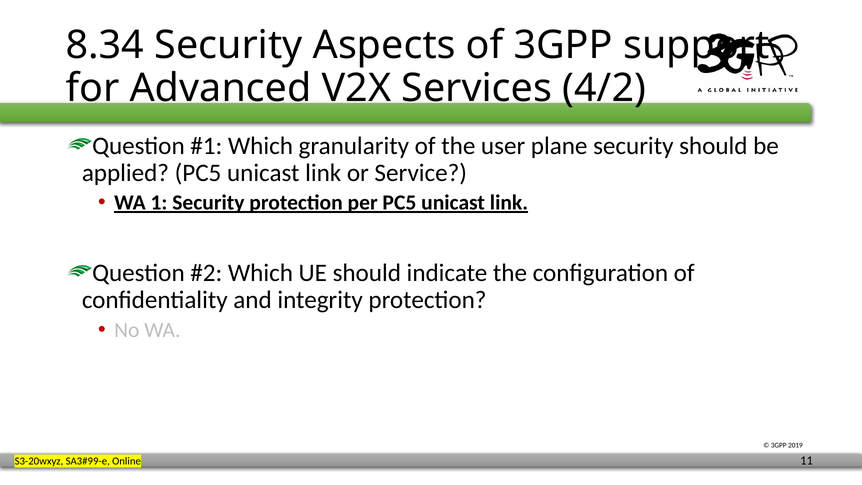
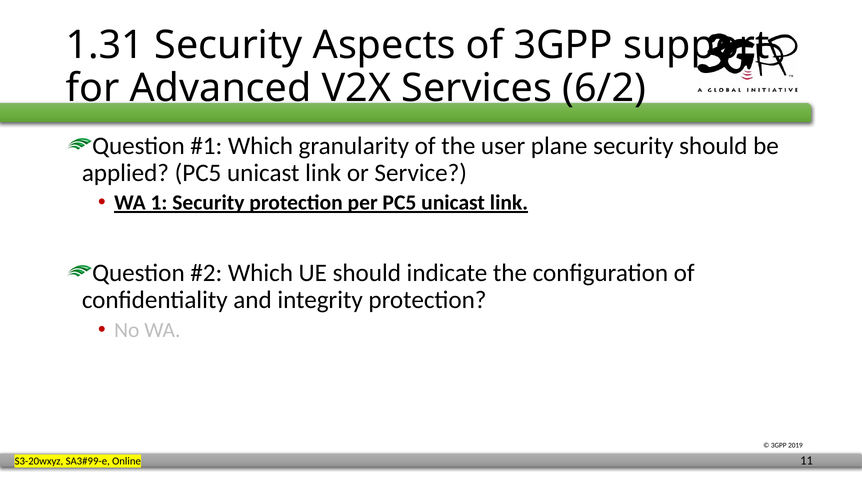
8.34: 8.34 -> 1.31 (105, 45)
4/2: 4/2 -> 6/2 (604, 88)
